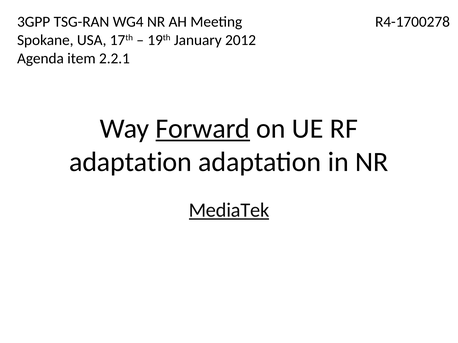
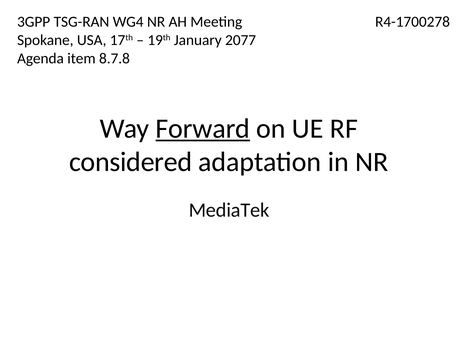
2012: 2012 -> 2077 (241, 40)
2.2.1: 2.2.1 -> 8.7.8 (114, 58)
adaptation: adaptation -> considered (131, 162)
MediaTek underline: present -> none (229, 211)
